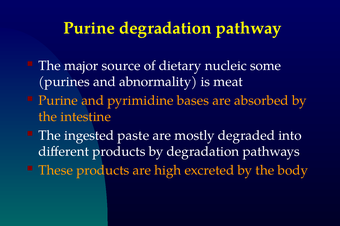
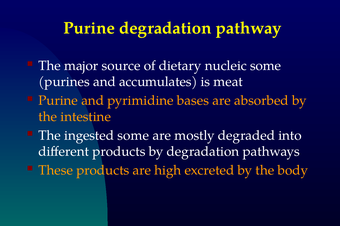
abnormality: abnormality -> accumulates (158, 82)
ingested paste: paste -> some (133, 136)
